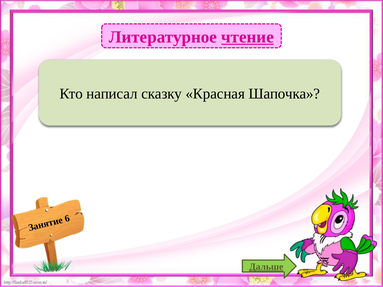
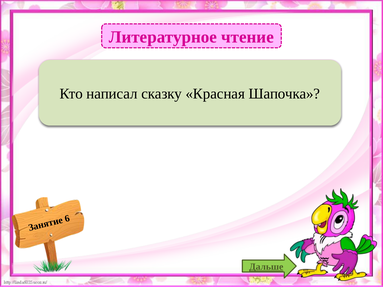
чтение underline: present -> none (247, 37)
